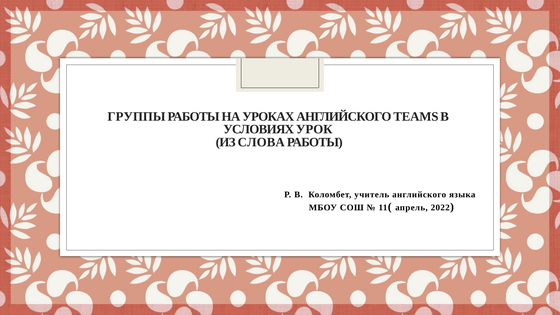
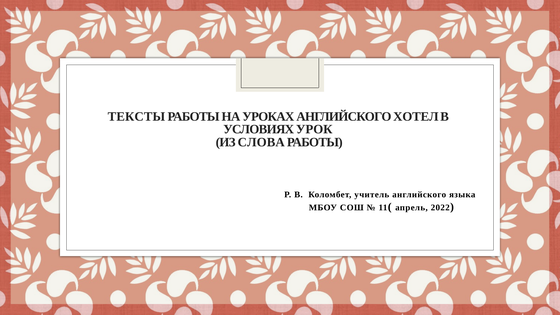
ГРУППЫ: ГРУППЫ -> ТЕКСТЫ (136, 117)
TEAMS: TEAMS -> ХОТЕЛ (416, 117)
